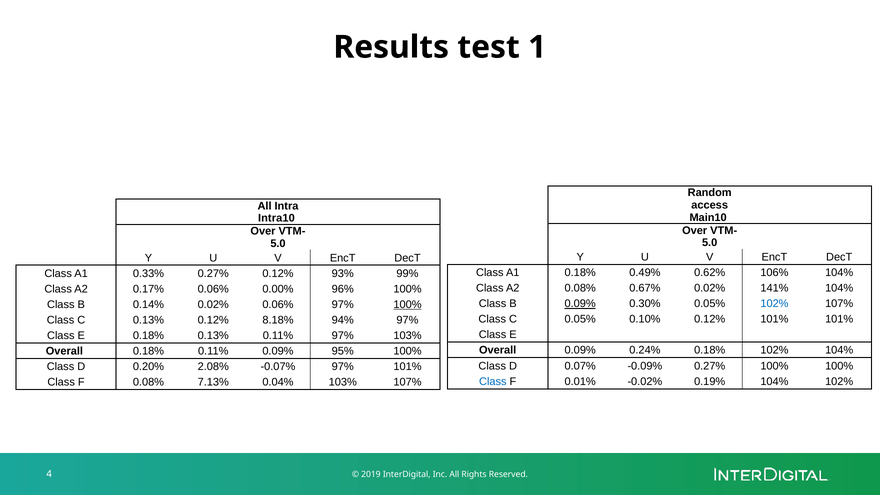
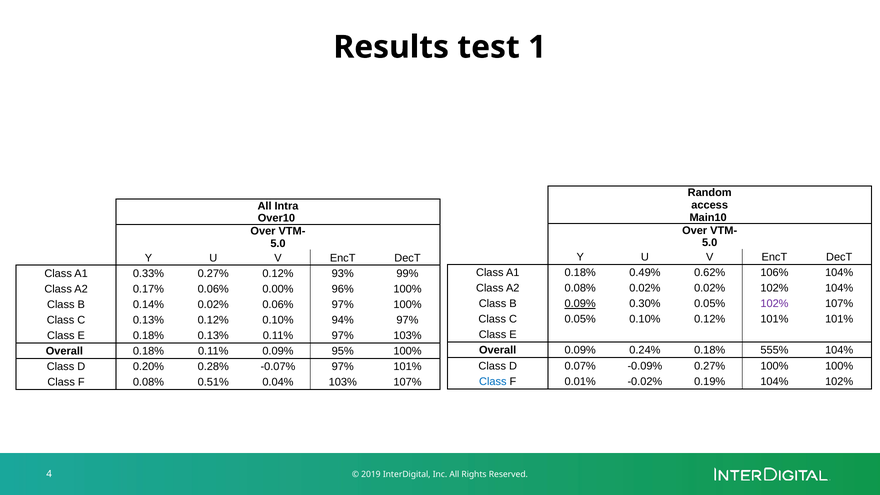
Intra10: Intra10 -> Over10 (276, 218)
0.08% 0.67%: 0.67% -> 0.02% (645, 288)
0.02% 141%: 141% -> 102% (774, 288)
102% colour: blue -> purple (774, 304)
100% underline: present -> none (408, 305)
0.12% 8.18%: 8.18% -> 0.10% (278, 320)
0.18% 102%: 102% -> 555% (774, 350)
2.08%: 2.08% -> 0.28% (213, 367)
7.13%: 7.13% -> 0.51% (213, 382)
